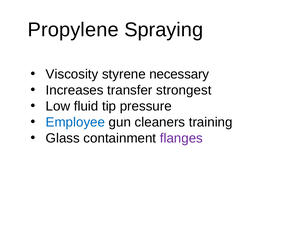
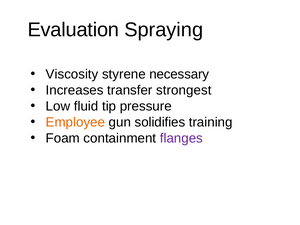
Propylene: Propylene -> Evaluation (73, 30)
Employee colour: blue -> orange (75, 122)
cleaners: cleaners -> solidifies (160, 122)
Glass: Glass -> Foam (63, 138)
